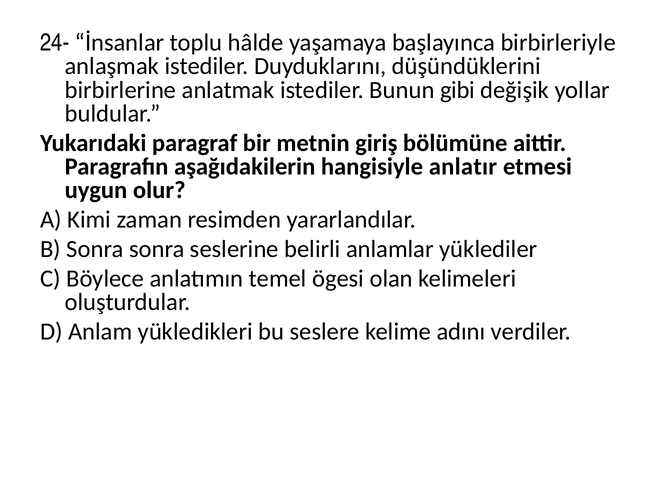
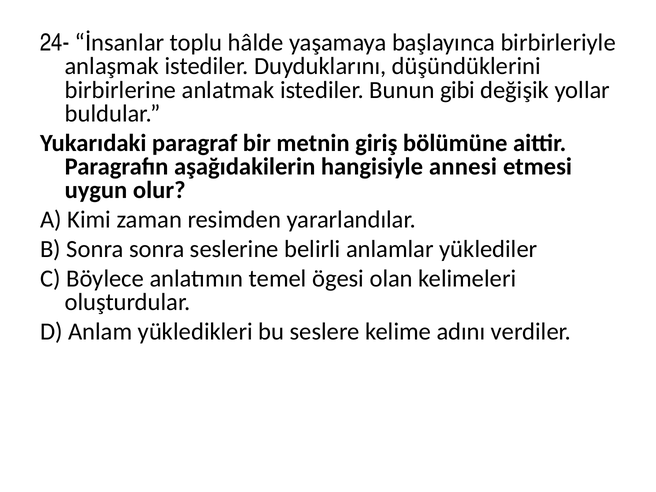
anlatır: anlatır -> annesi (463, 167)
